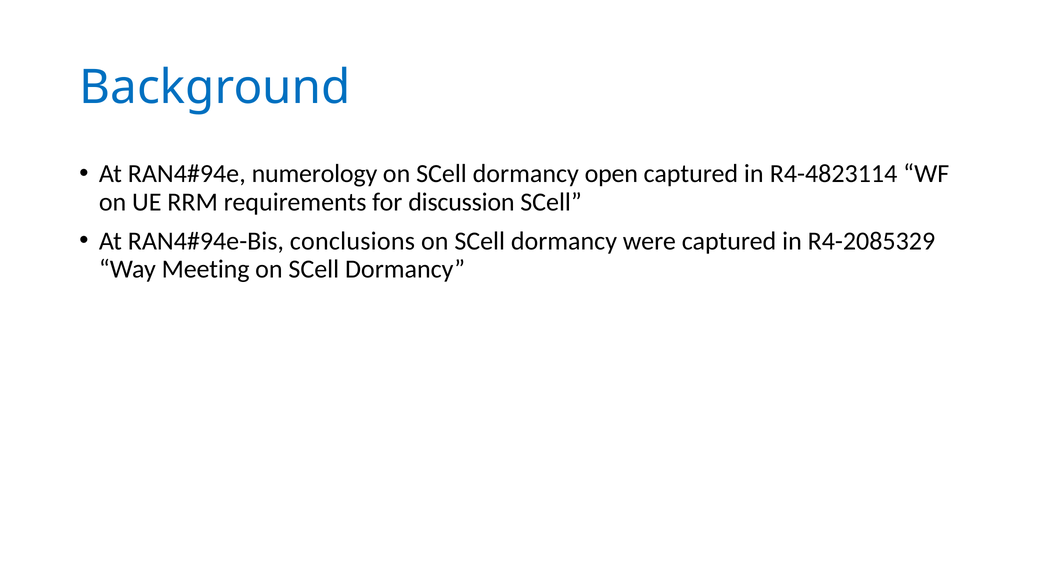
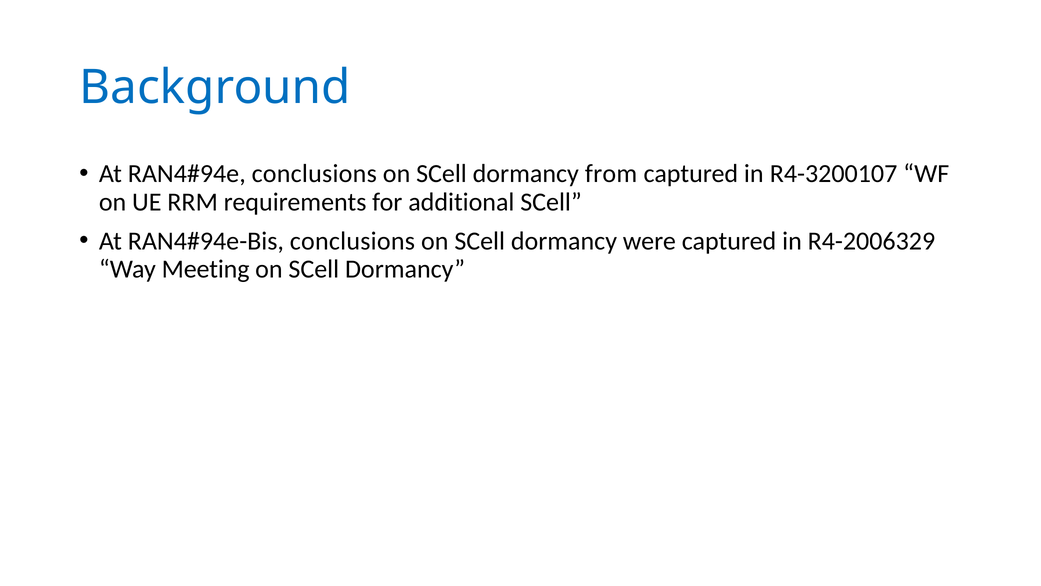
numerology: numerology -> conclusions (314, 174)
open: open -> from (611, 174)
R4-4823114: R4-4823114 -> R4-3200107 (834, 174)
discussion: discussion -> additional (461, 202)
R4-2085329: R4-2085329 -> R4-2006329 (871, 241)
